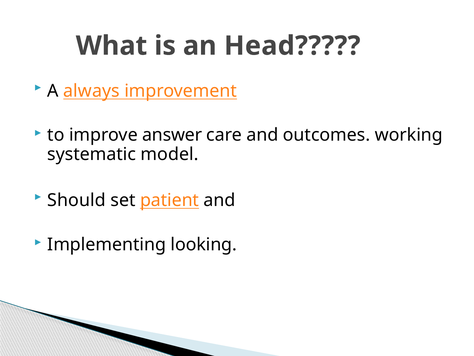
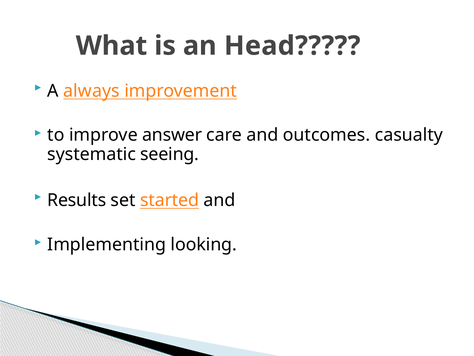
working: working -> casualty (409, 135)
model: model -> seeing (170, 154)
Should: Should -> Results (77, 200)
patient: patient -> started (170, 200)
